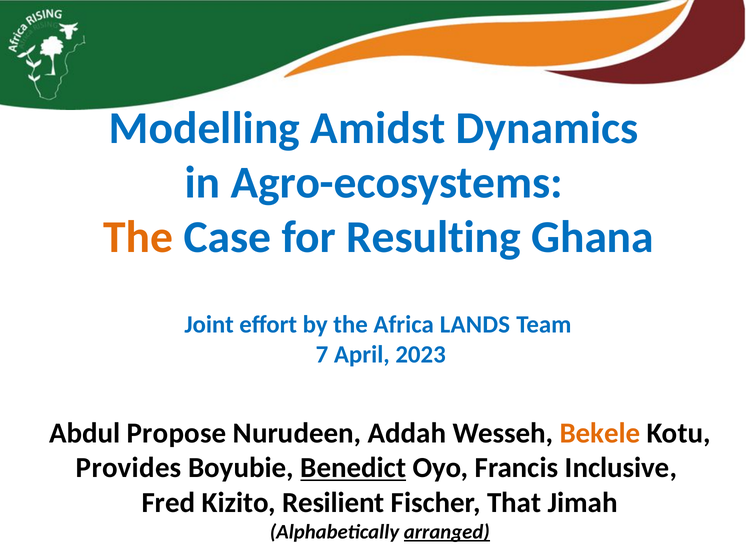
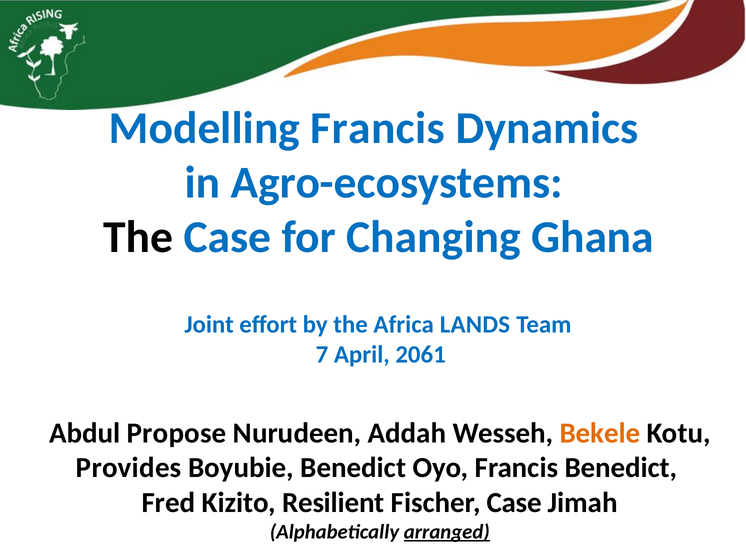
Modelling Amidst: Amidst -> Francis (378, 128)
The colour: orange -> black (138, 238)
Resulting: Resulting -> Changing (434, 238)
2023: 2023 -> 2061 (421, 355)
Benedict underline: present -> none (353, 468)
Francis Inclusive: Inclusive -> Benedict (621, 468)
Fischer That: That -> Case (514, 503)
